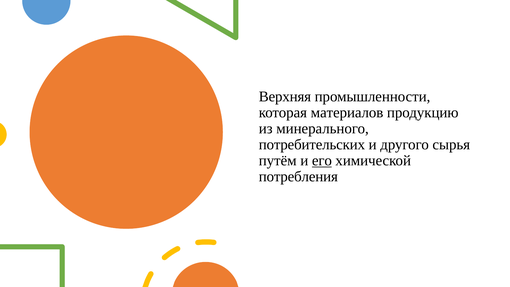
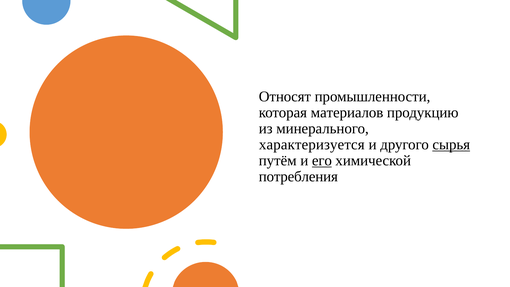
Верхняя: Верхняя -> Относят (285, 96)
потребительских: потребительских -> характеризуется (312, 145)
сырья underline: none -> present (451, 145)
